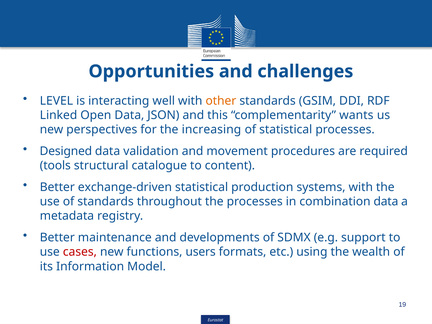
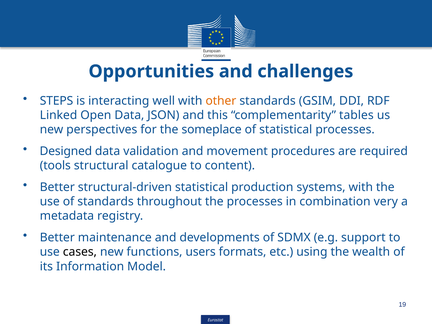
LEVEL: LEVEL -> STEPS (57, 101)
wants: wants -> tables (356, 115)
increasing: increasing -> someplace (212, 130)
exchange-driven: exchange-driven -> structural-driven (125, 187)
combination data: data -> very (386, 202)
cases colour: red -> black (80, 252)
